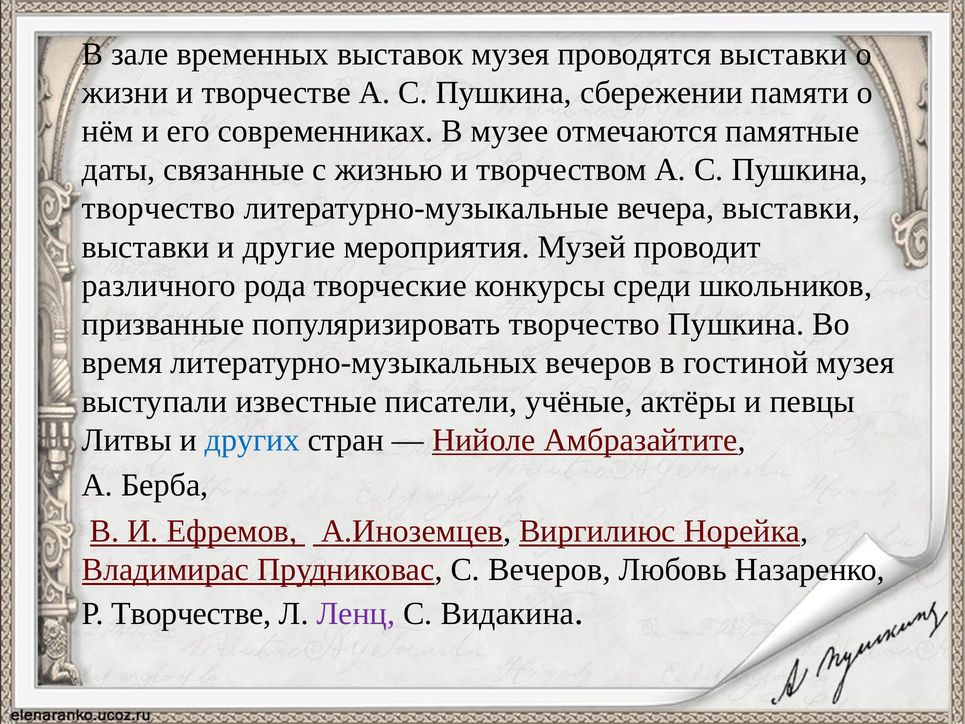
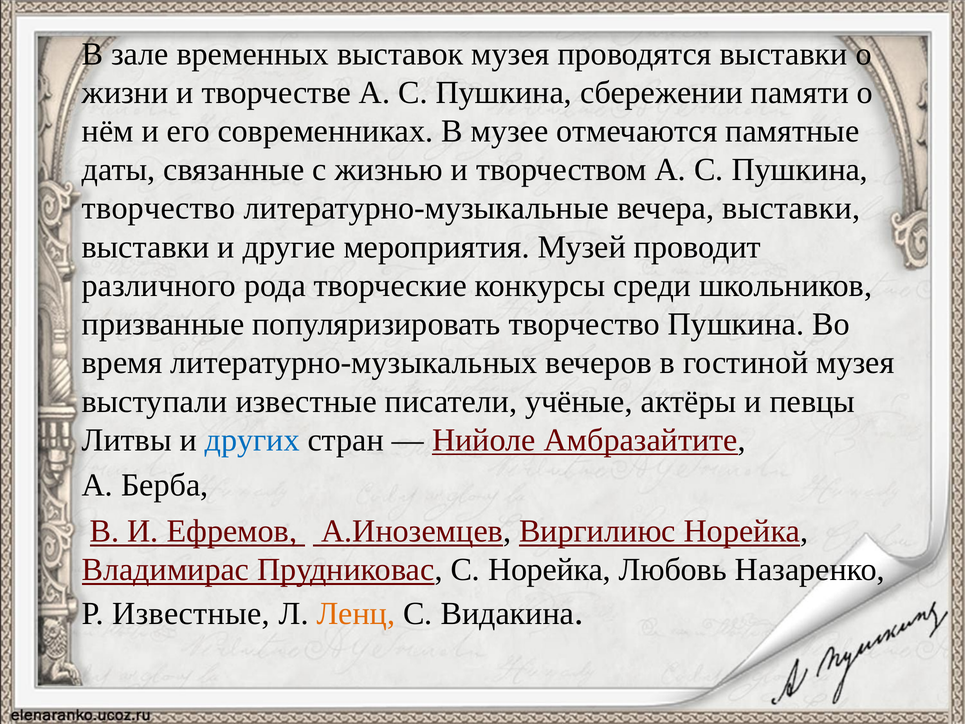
С Вечеров: Вечеров -> Норейка (550, 570)
Р Творчестве: Творчестве -> Известные (191, 614)
Ленц colour: purple -> orange (356, 614)
